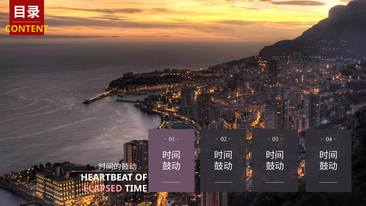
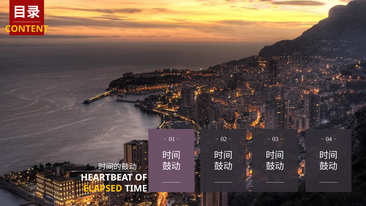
ELAPSED colour: pink -> yellow (103, 188)
